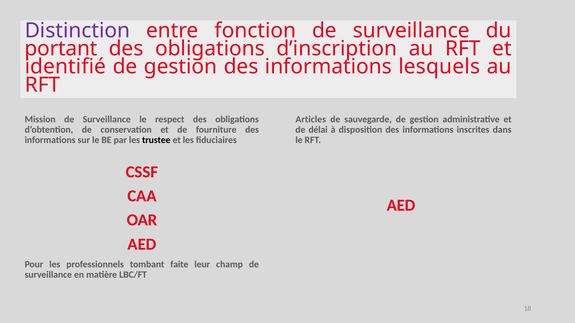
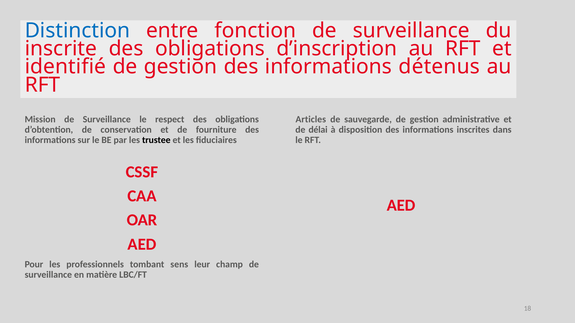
Distinction colour: purple -> blue (77, 31)
portant: portant -> inscrite (61, 49)
lesquels: lesquels -> détenus (439, 67)
faite: faite -> sens (179, 265)
